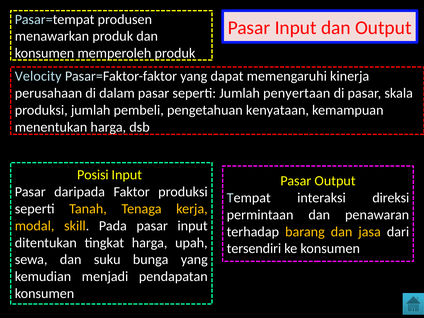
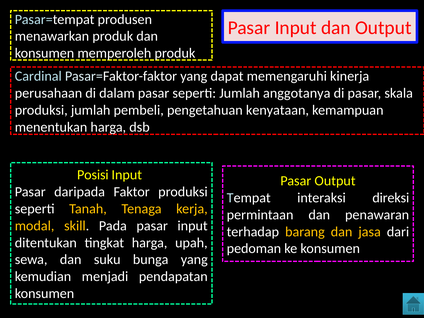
Velocity: Velocity -> Cardinal (38, 76)
penyertaan: penyertaan -> anggotanya (297, 93)
tersendiri: tersendiri -> pedoman (254, 249)
